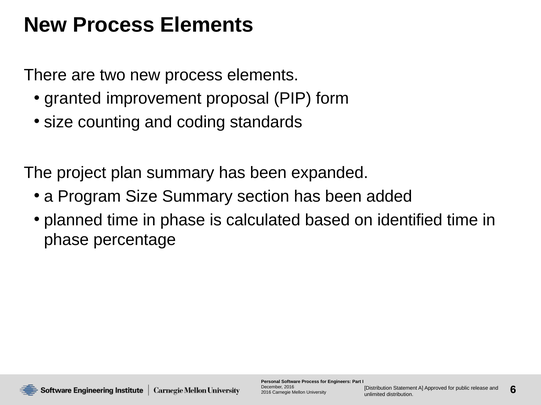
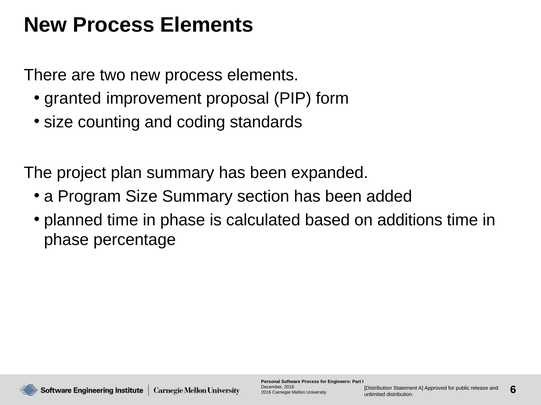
identified: identified -> additions (410, 220)
